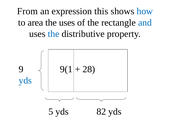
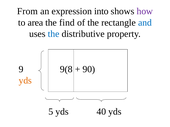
this: this -> into (101, 11)
how colour: blue -> purple (145, 11)
the uses: uses -> find (67, 23)
9(1: 9(1 -> 9(8 (66, 69)
28: 28 -> 90 (89, 69)
yds colour: blue -> orange (25, 81)
82: 82 -> 40 (101, 112)
